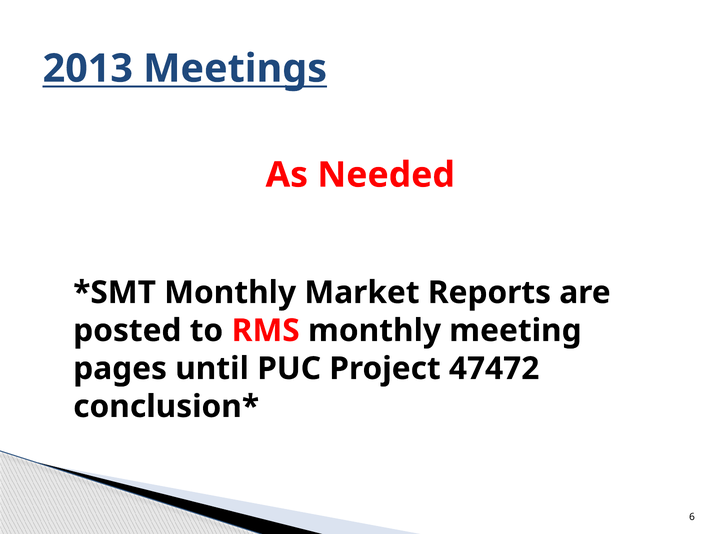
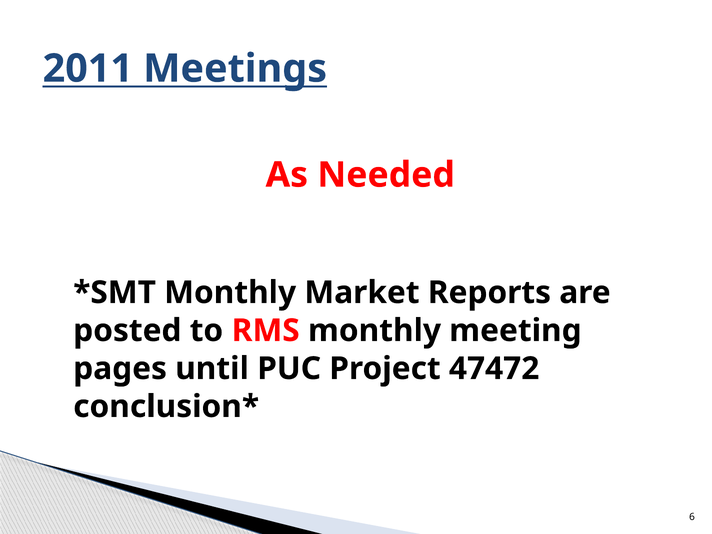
2013: 2013 -> 2011 (88, 69)
